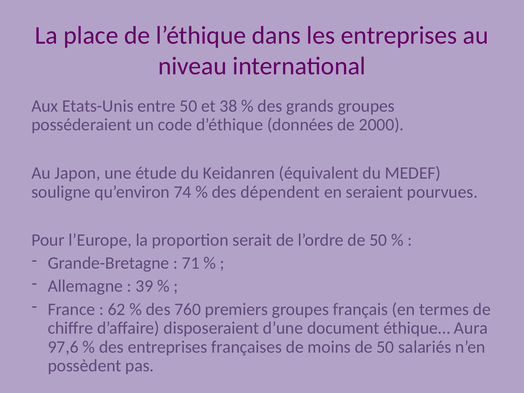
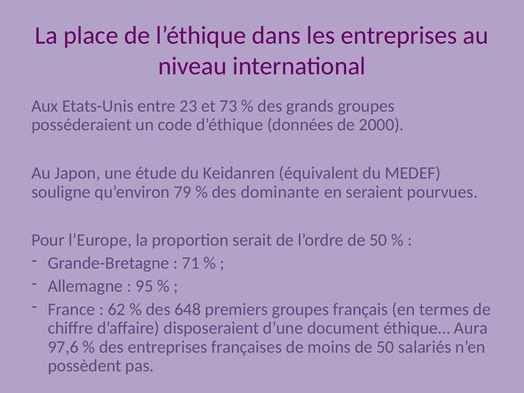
entre 50: 50 -> 23 (188, 106)
38: 38 -> 73 (228, 106)
74: 74 -> 79 (183, 192)
dépendent: dépendent -> dominante (280, 192)
39: 39 -> 95 (144, 286)
760: 760 -> 648 (188, 309)
